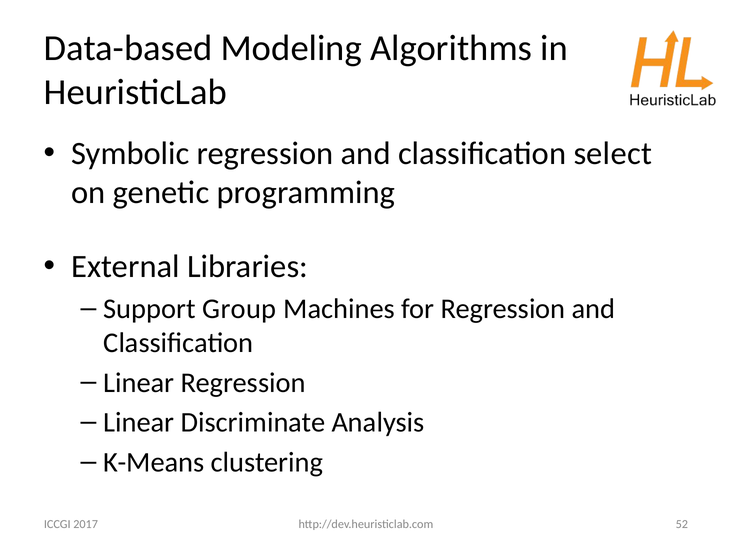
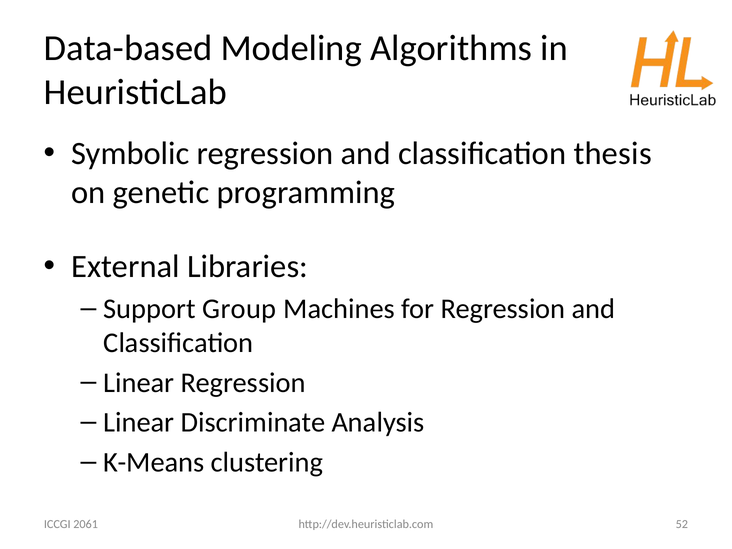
select: select -> thesis (613, 154)
2017: 2017 -> 2061 (86, 524)
